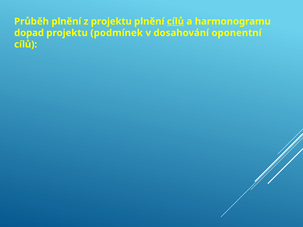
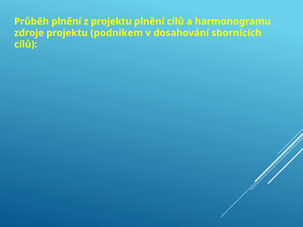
cílů underline: present -> none (175, 21)
dopad: dopad -> zdroje (29, 33)
podmínek: podmínek -> podnikem (117, 33)
oponentní: oponentní -> sbornících (237, 33)
